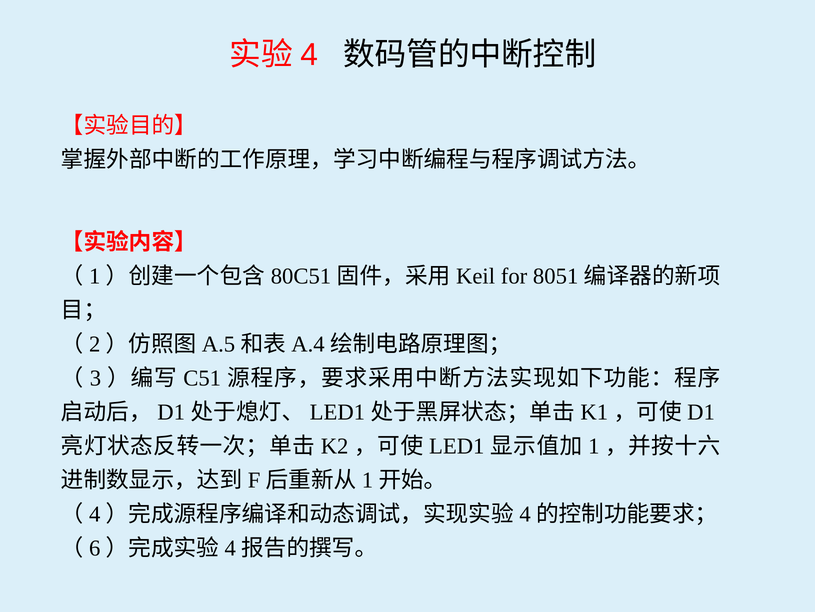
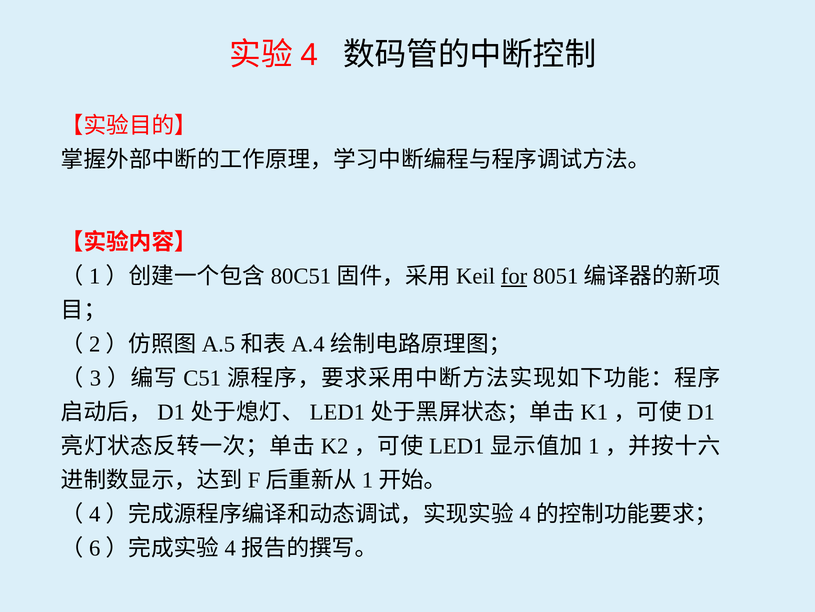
for underline: none -> present (514, 276)
